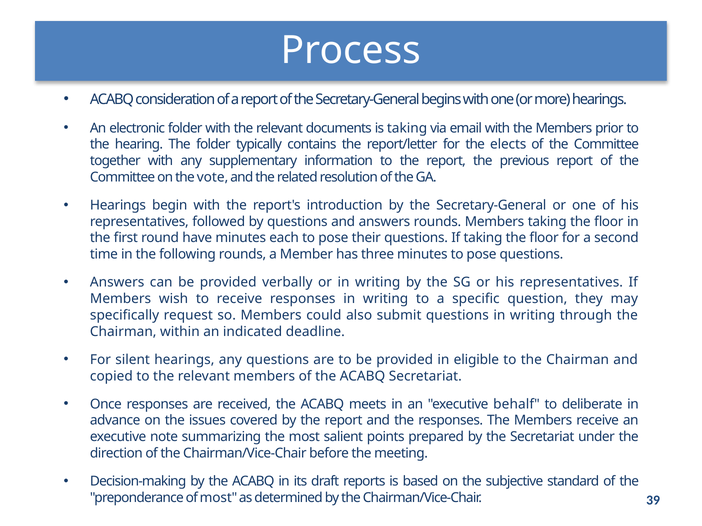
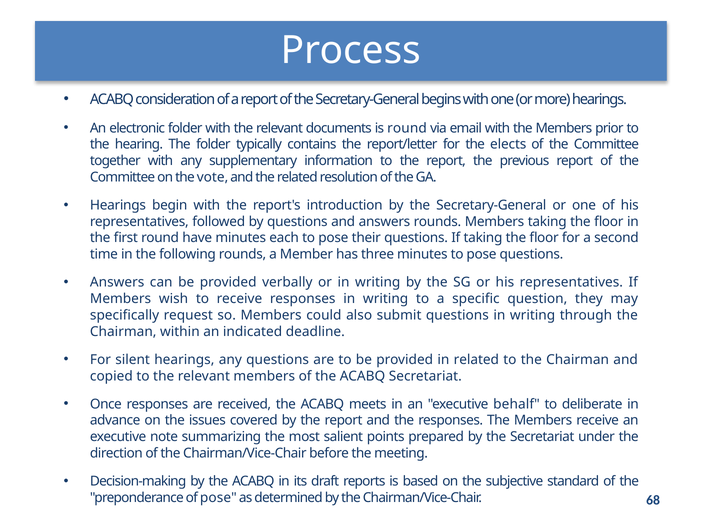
is taking: taking -> round (407, 128)
in eligible: eligible -> related (476, 360)
of most: most -> pose (218, 498)
39: 39 -> 68 (653, 501)
